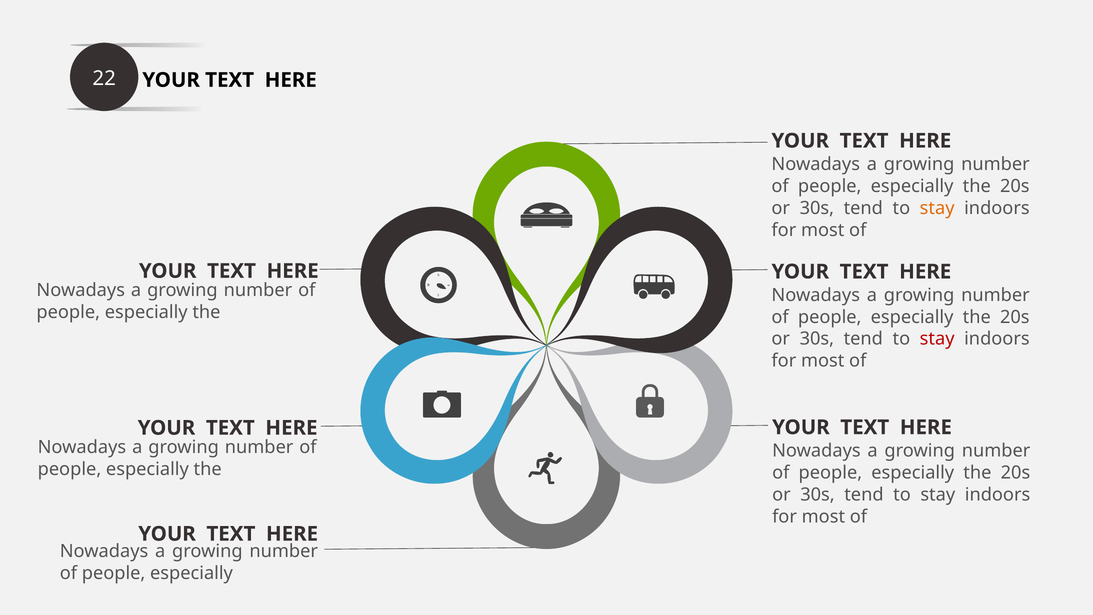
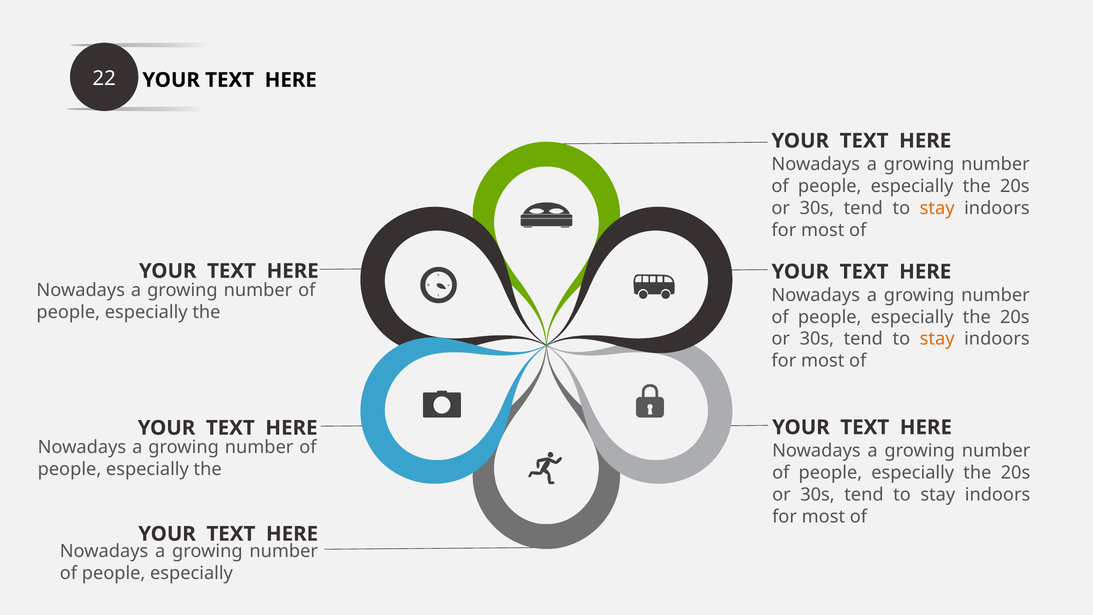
stay colour: red -> orange (937, 339)
